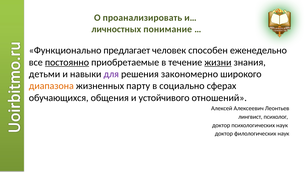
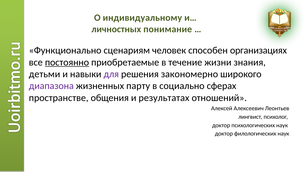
проанализировать: проанализировать -> индивидуальному (142, 18)
предлагает: предлагает -> сценариям (127, 51)
еженедельно: еженедельно -> организациях (258, 51)
жизни underline: present -> none (218, 63)
диапазона colour: orange -> purple (51, 86)
обучающихся: обучающихся -> пространстве (59, 98)
устойчивого: устойчивого -> результатах (164, 98)
